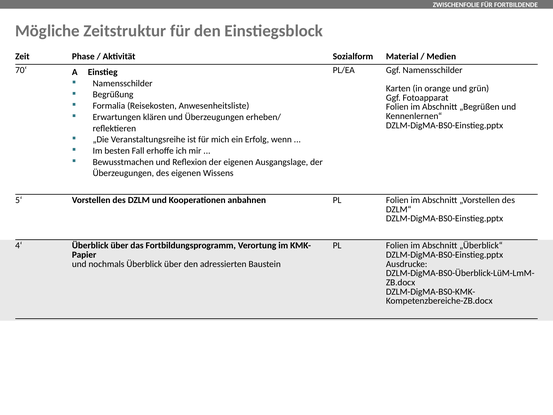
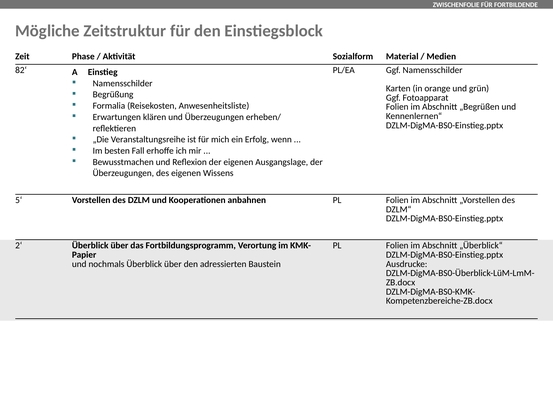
70‘: 70‘ -> 82‘ (21, 70)
4‘: 4‘ -> 2‘ (19, 245)
